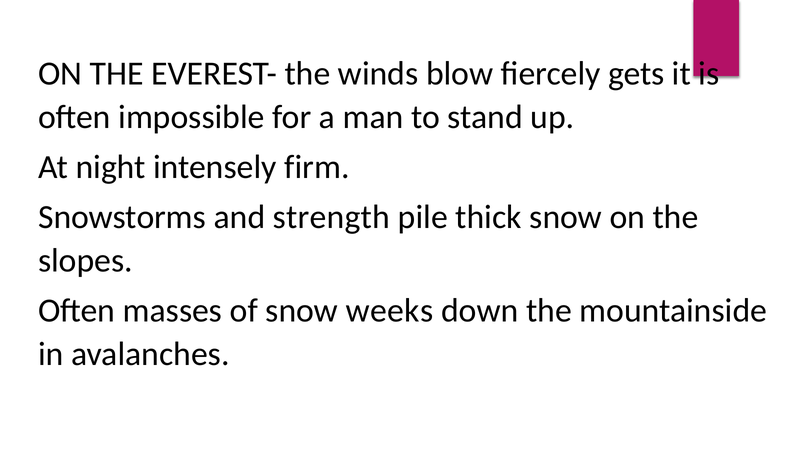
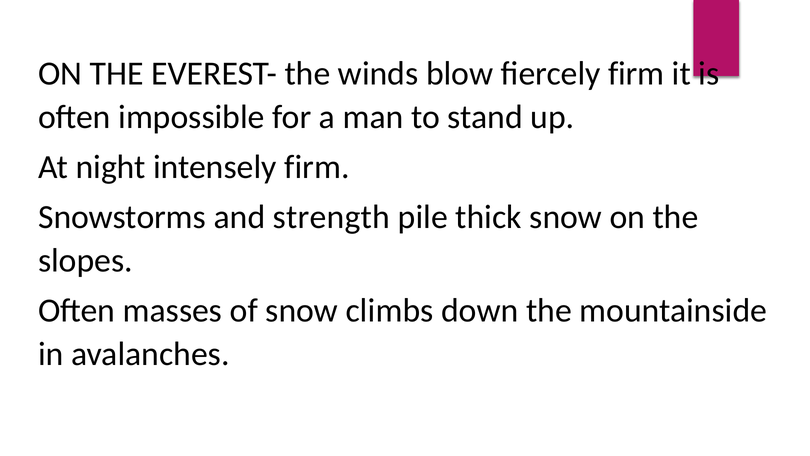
fiercely gets: gets -> firm (636, 74)
weeks: weeks -> climbs (390, 310)
